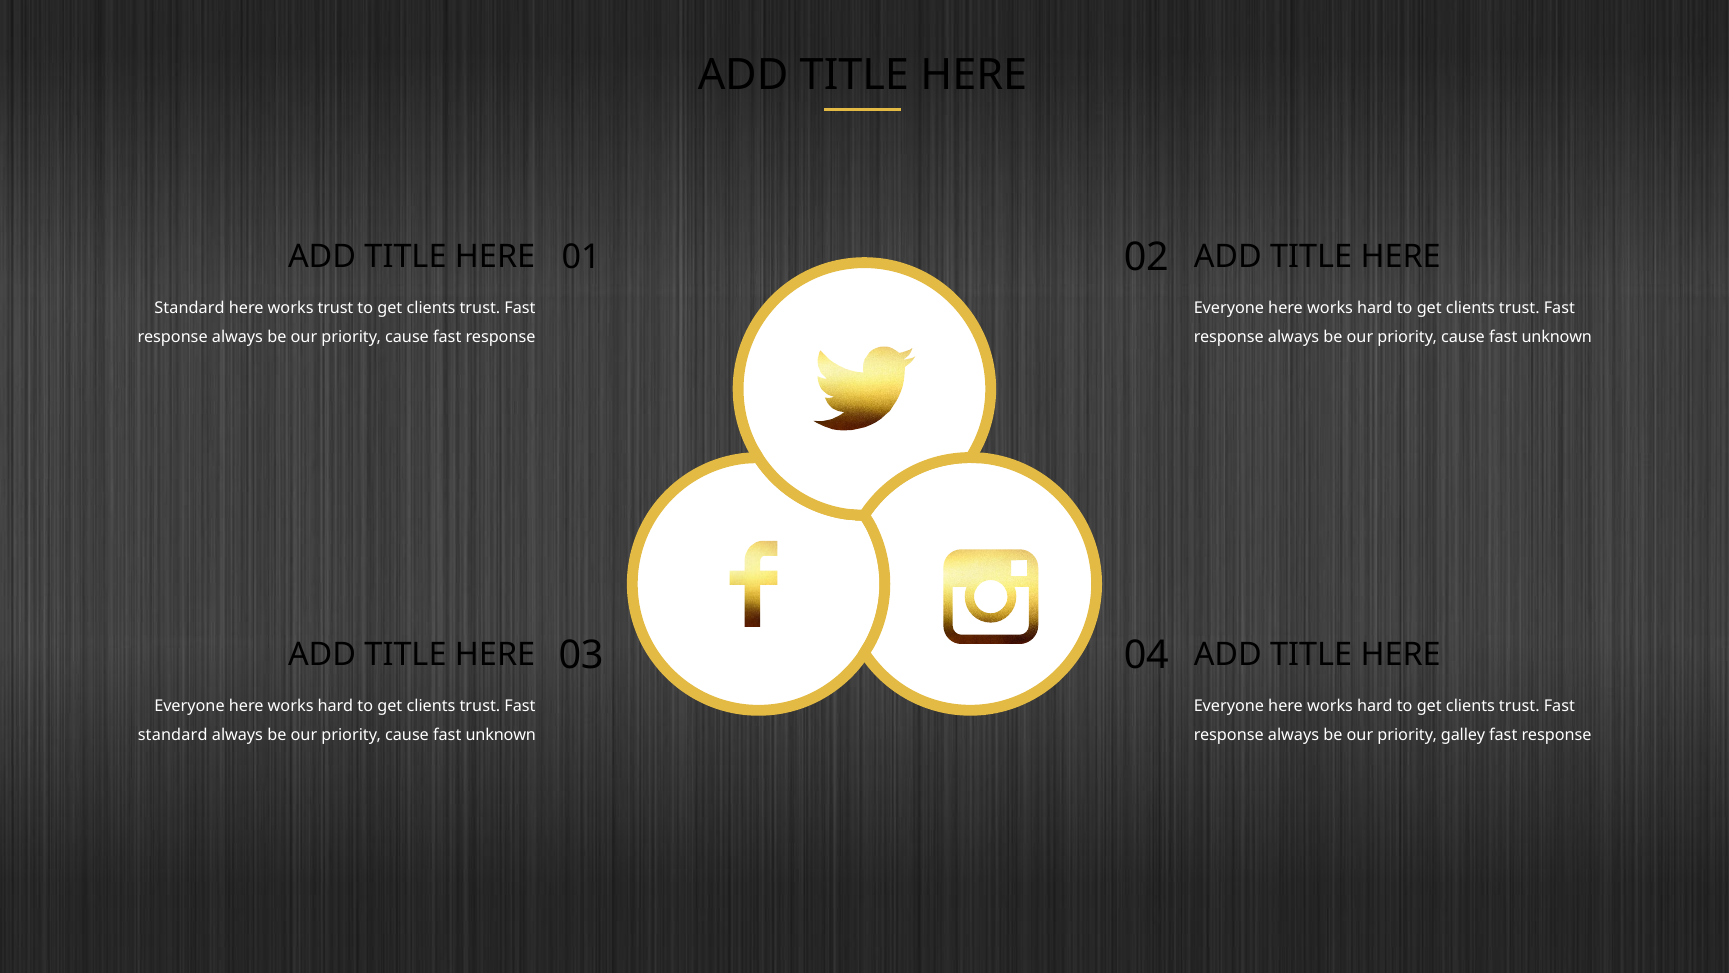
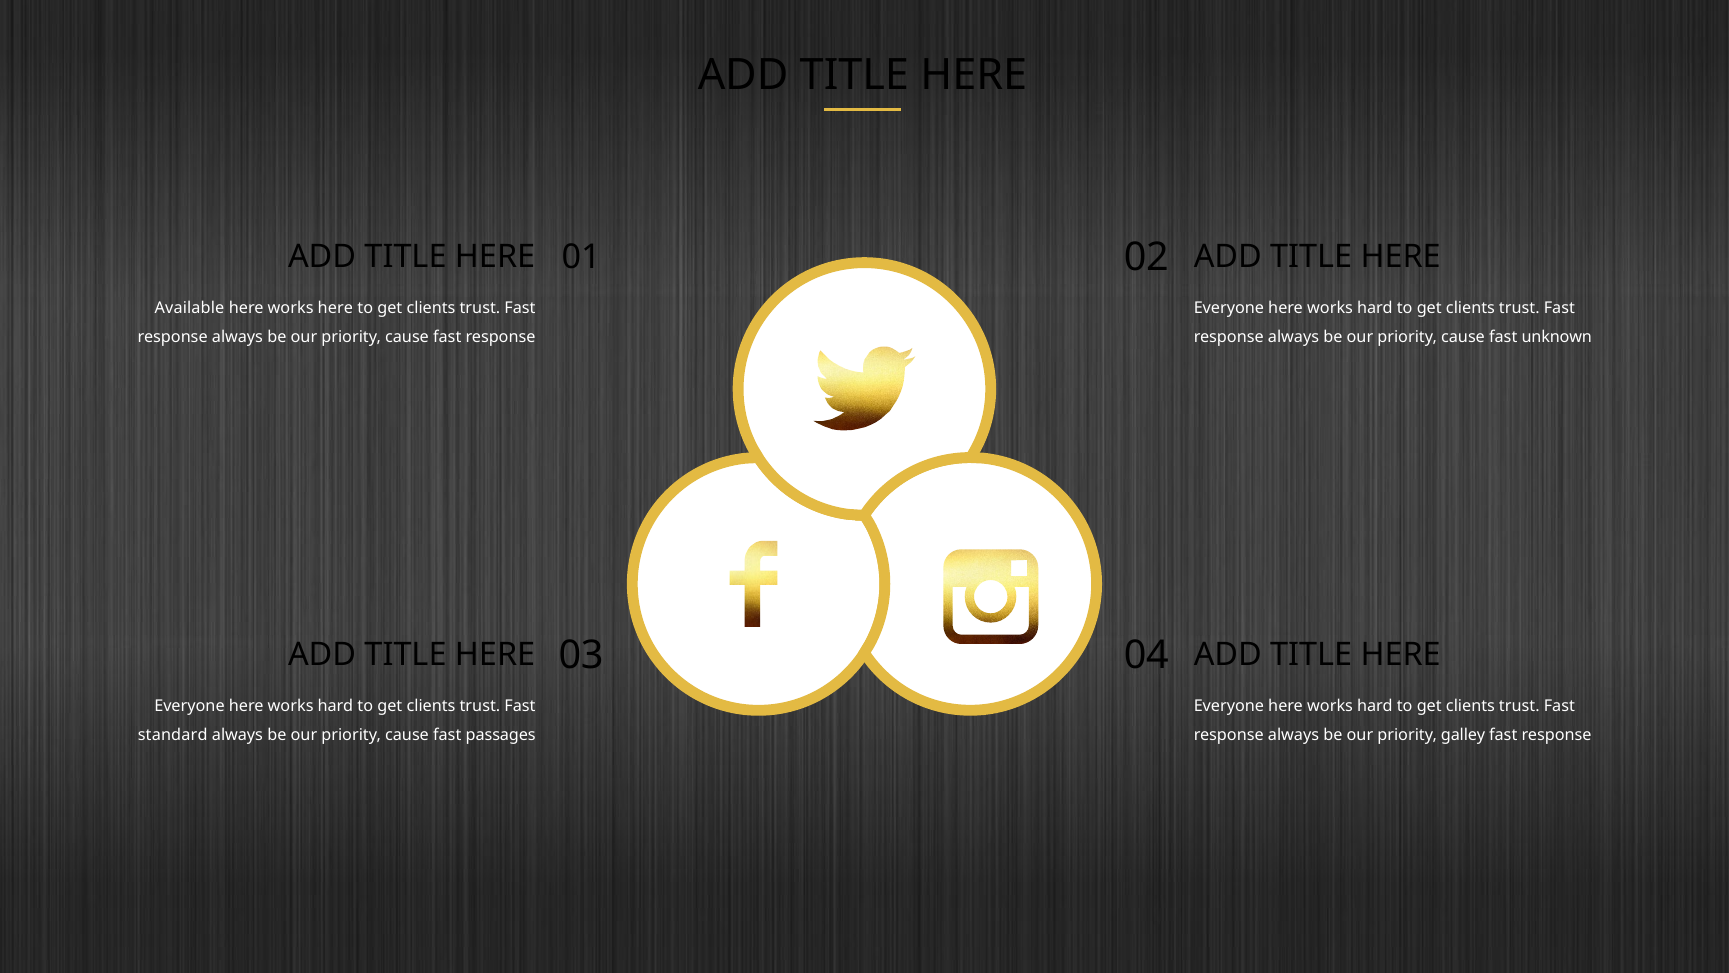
Standard: Standard -> Available (189, 308)
works trust: trust -> here (335, 308)
unknown: unknown -> passages (501, 735)
